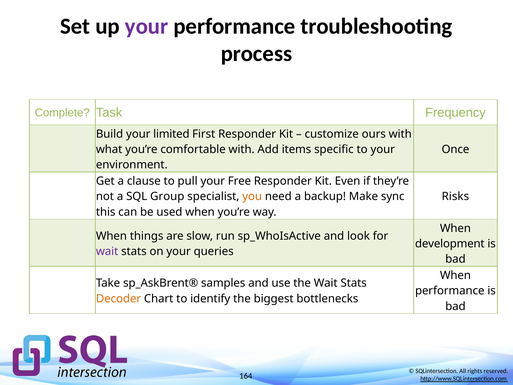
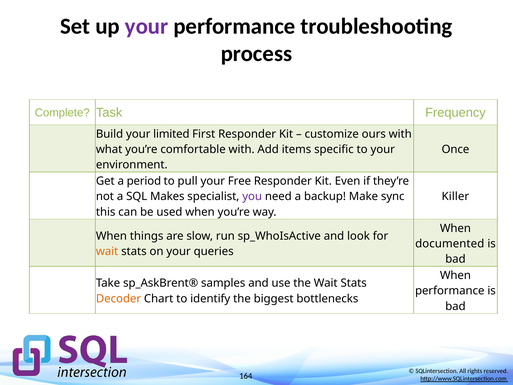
clause: clause -> period (144, 181)
Group: Group -> Makes (167, 196)
you colour: orange -> purple (252, 196)
Risks: Risks -> Killer (455, 196)
development: development -> documented (450, 244)
wait colour: purple -> orange (107, 251)
